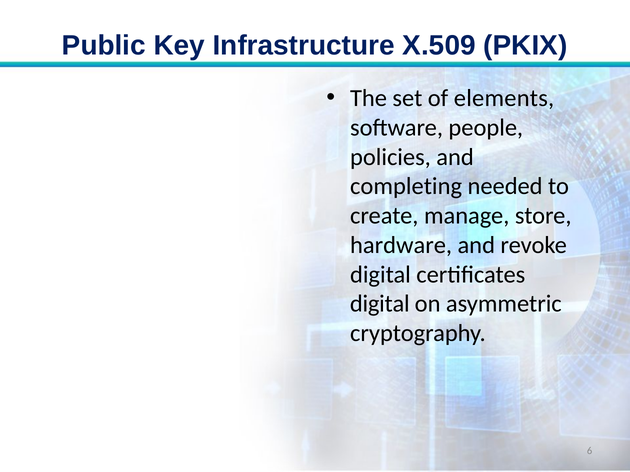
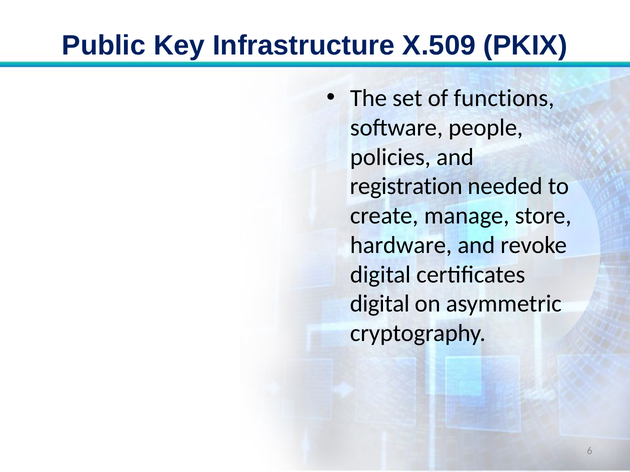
elements: elements -> functions (504, 98)
completing: completing -> registration (406, 187)
